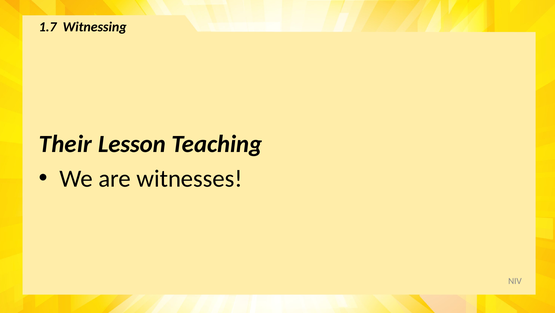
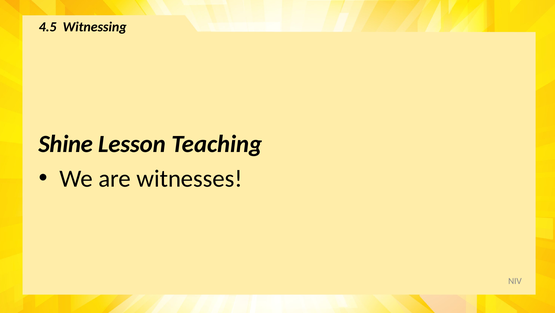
1.7: 1.7 -> 4.5 (48, 27)
Their: Their -> Shine (66, 144)
